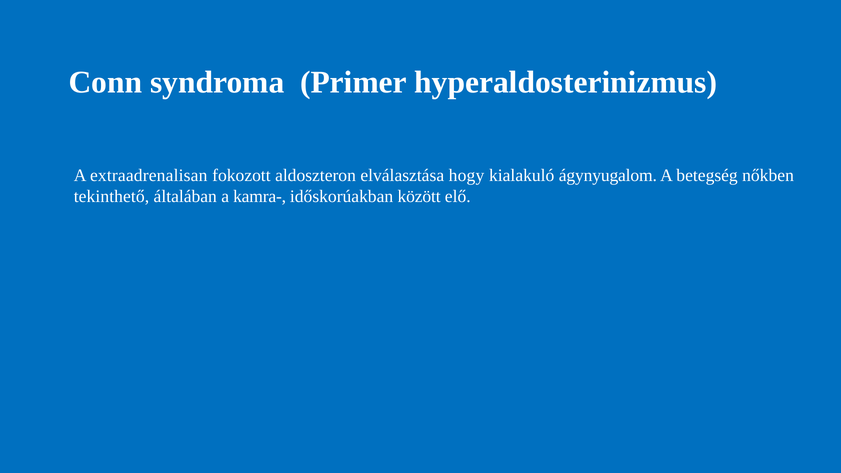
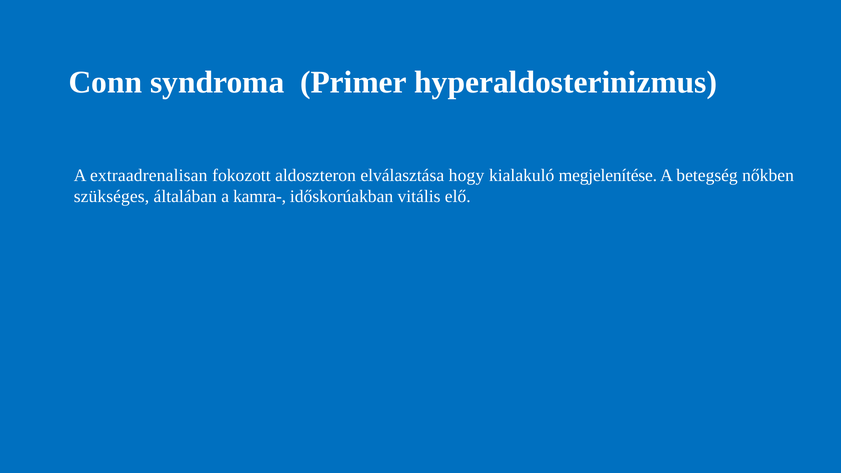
ágynyugalom: ágynyugalom -> megjelenítése (608, 176)
tekinthető: tekinthető -> szükséges (111, 197)
között: között -> vitális (419, 197)
